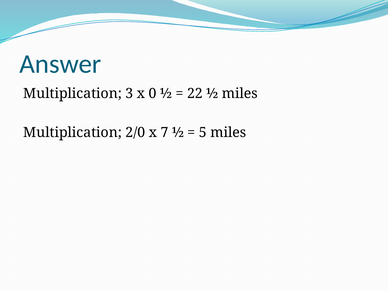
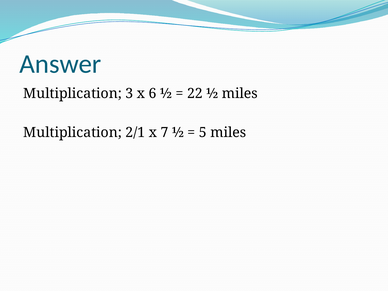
0: 0 -> 6 (153, 93)
2/0: 2/0 -> 2/1 (135, 133)
